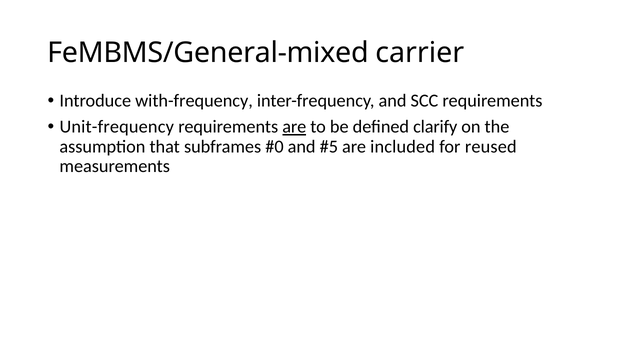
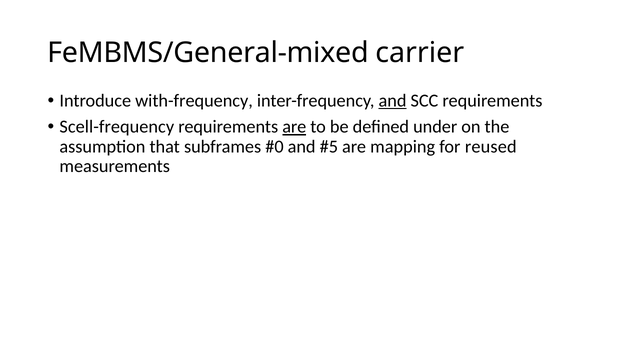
and underline: none -> present (393, 101)
Unit-frequency: Unit-frequency -> Scell-frequency (117, 127)
clarify: clarify -> under (435, 127)
included: included -> mapping (403, 147)
